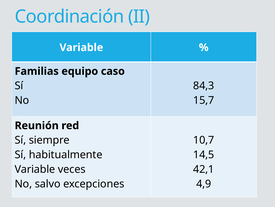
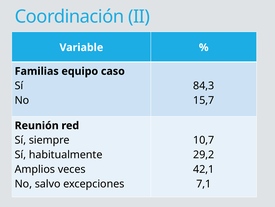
14,5: 14,5 -> 29,2 (204, 154)
Variable: Variable -> Amplios (35, 169)
4,9: 4,9 -> 7,1 (204, 183)
